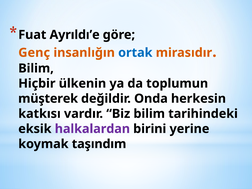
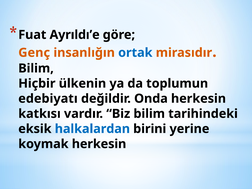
müşterek: müşterek -> edebiyatı (48, 99)
halkalardan colour: purple -> blue (92, 129)
koymak taşındım: taşındım -> herkesin (99, 144)
